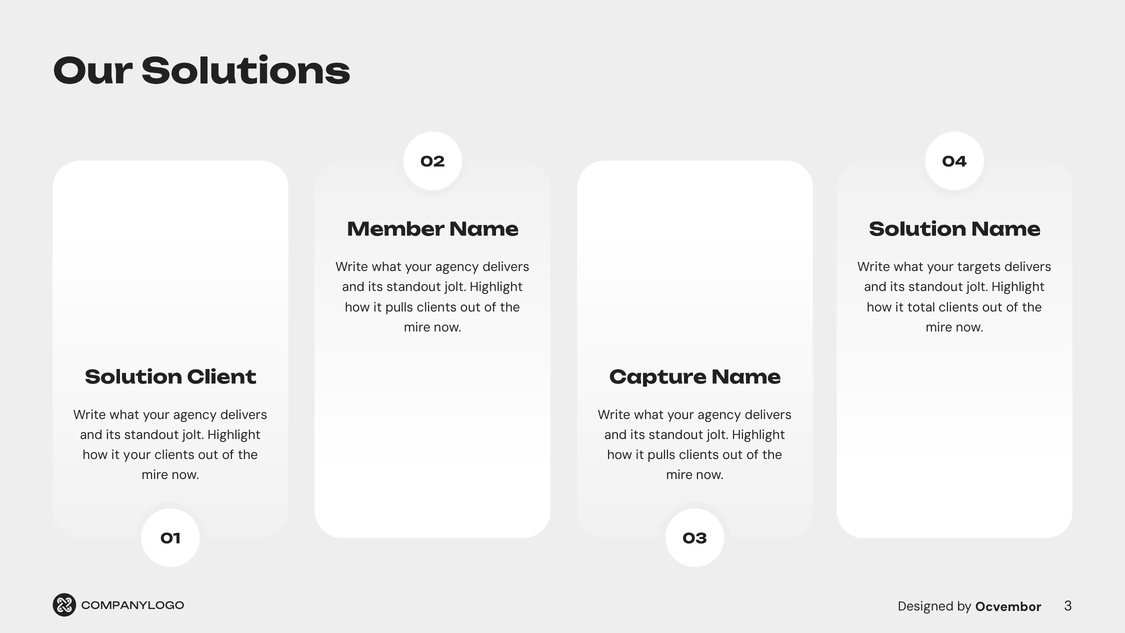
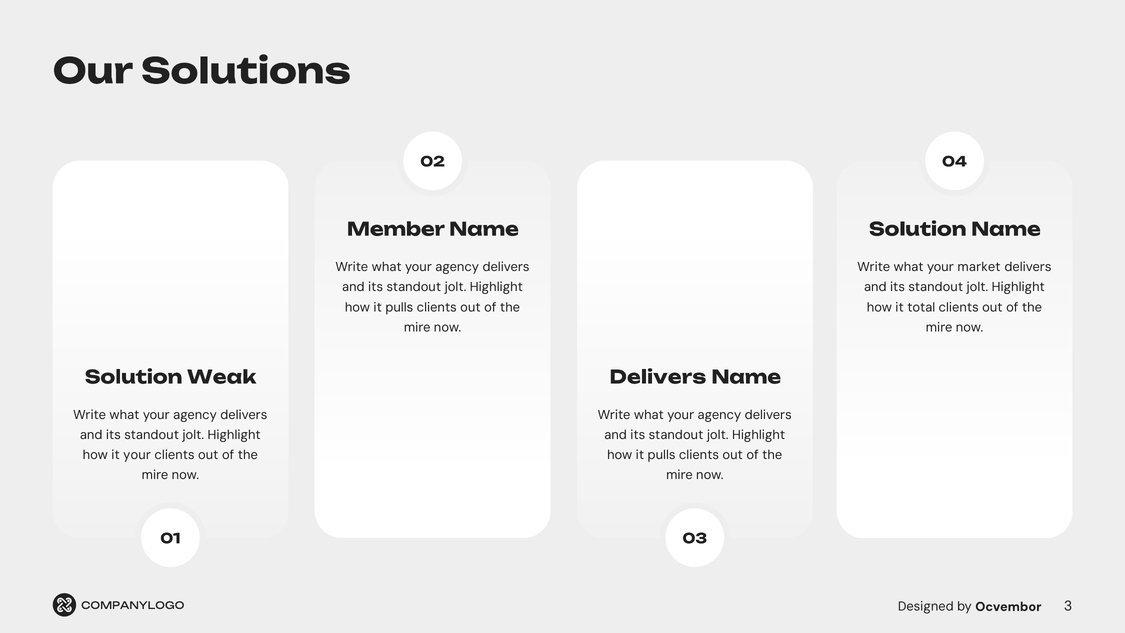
targets: targets -> market (979, 267)
Client: Client -> Weak (222, 377)
Capture: Capture -> Delivers (658, 377)
